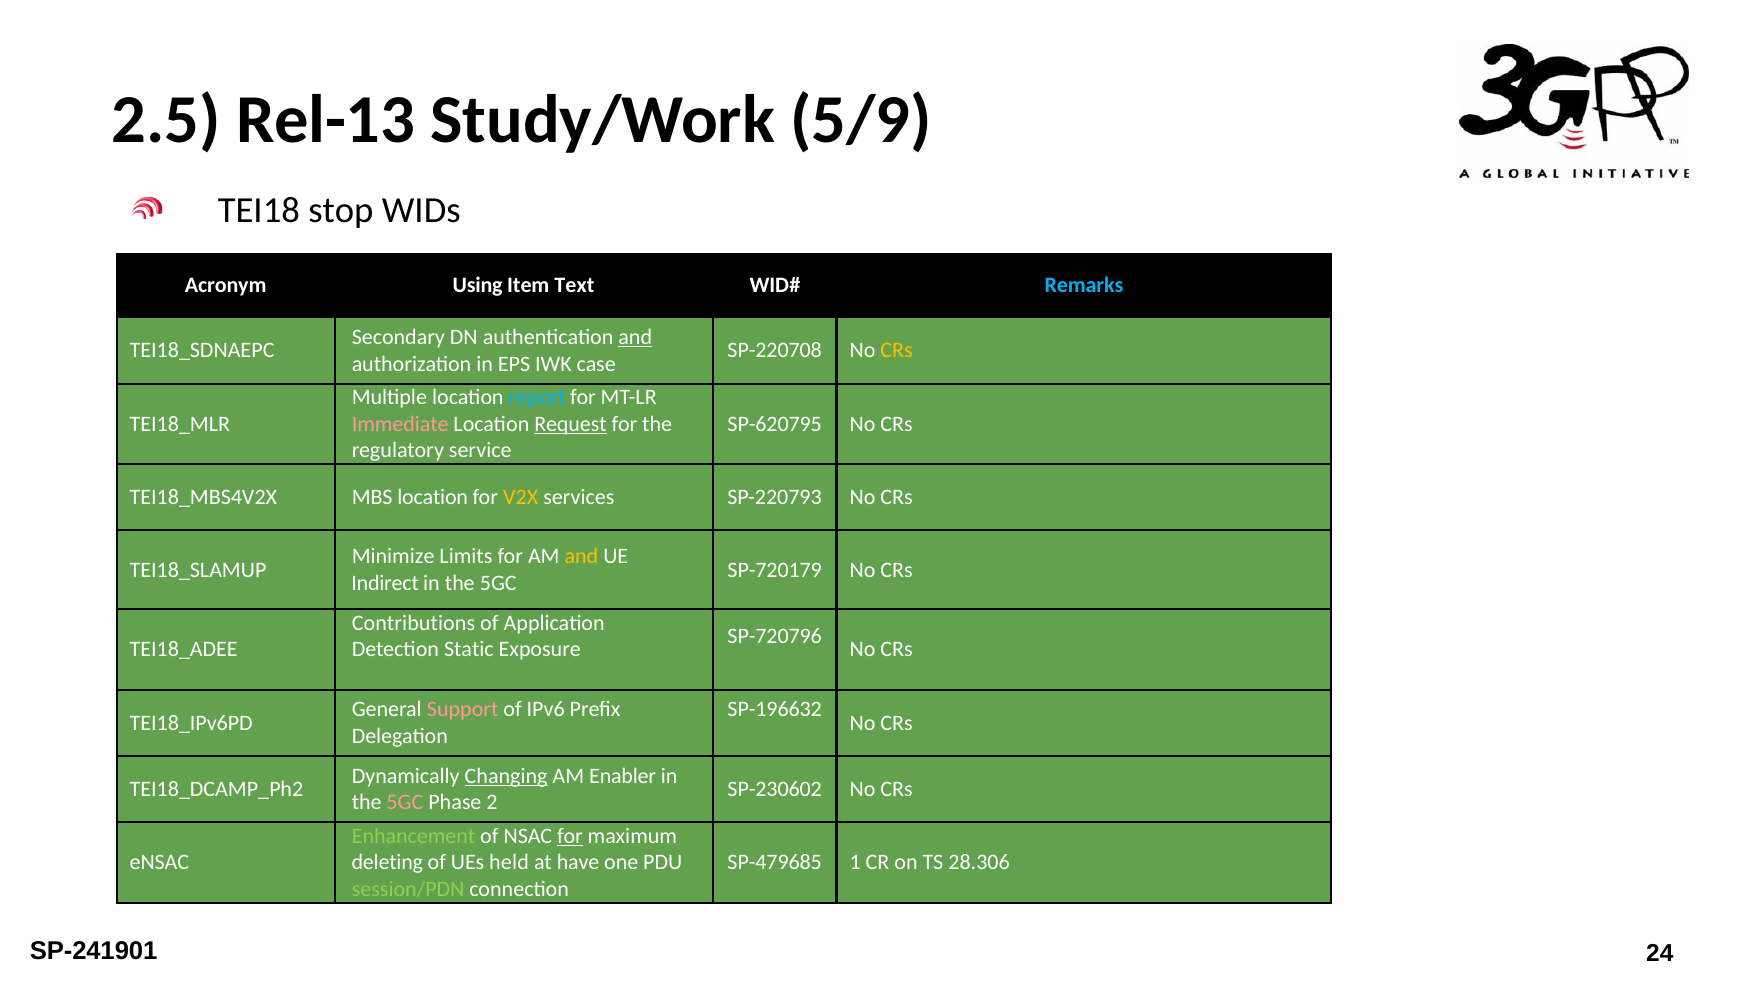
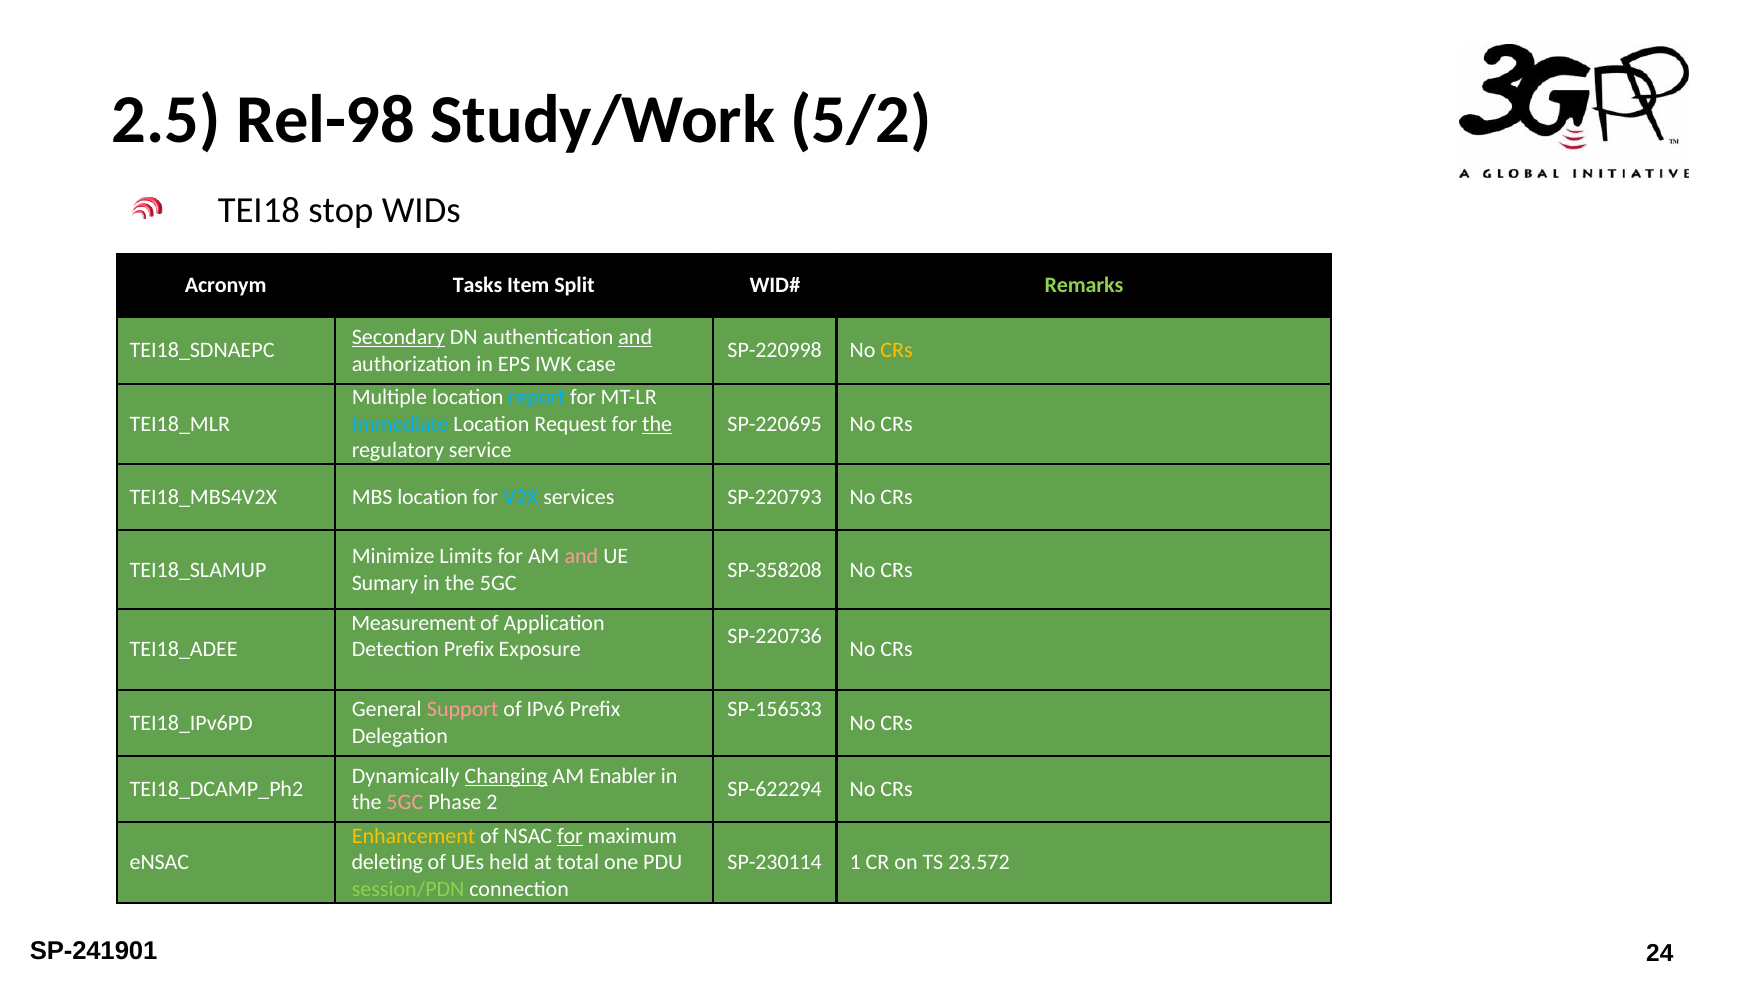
Rel-13: Rel-13 -> Rel-98 (326, 120)
5/9: 5/9 -> 5/2 (861, 120)
Using: Using -> Tasks (478, 286)
Text: Text -> Split (575, 286)
Remarks colour: light blue -> light green (1084, 286)
Secondary underline: none -> present (398, 337)
SP-220708: SP-220708 -> SP-220998 (775, 351)
Immediate colour: pink -> light blue (400, 424)
Request underline: present -> none (570, 424)
the underline: none -> present (657, 424)
SP-620795: SP-620795 -> SP-220695 (775, 424)
V2X colour: yellow -> light blue (521, 497)
and colour: yellow -> pink (581, 557)
SP-720179: SP-720179 -> SP-358208 (775, 570)
Indirect: Indirect -> Sumary (385, 583)
Contributions: Contributions -> Measurement (414, 623)
SP-720796: SP-720796 -> SP-220736 (775, 636)
Detection Static: Static -> Prefix (469, 650)
SP-196632: SP-196632 -> SP-156533 (775, 710)
SP-230602: SP-230602 -> SP-622294 (775, 789)
Enhancement colour: light green -> yellow (414, 836)
have: have -> total (578, 863)
SP-479685: SP-479685 -> SP-230114 (775, 863)
28.306: 28.306 -> 23.572 (979, 863)
